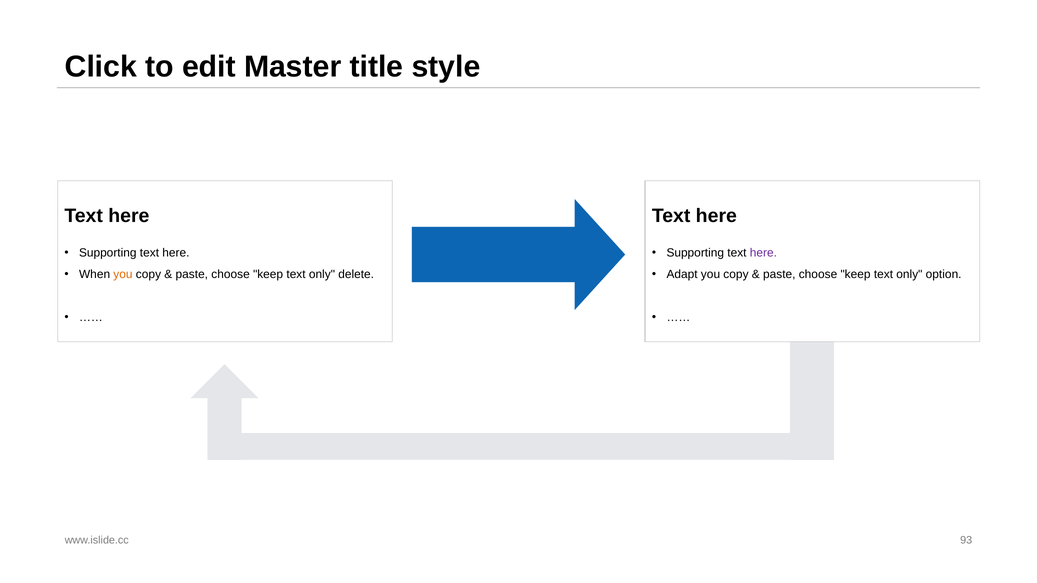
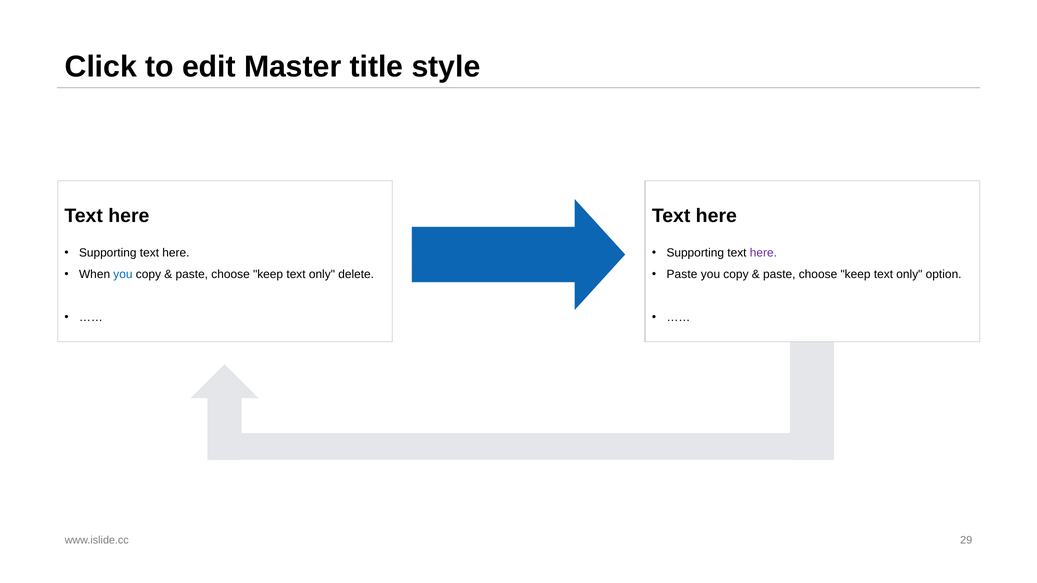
you colour: orange -> blue (123, 275)
Adapt: Adapt -> Paste (682, 275)
93: 93 -> 29 (966, 540)
